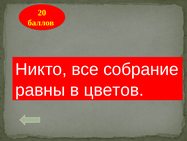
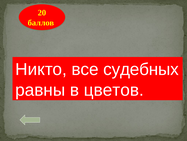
собрание: собрание -> судебных (141, 69)
